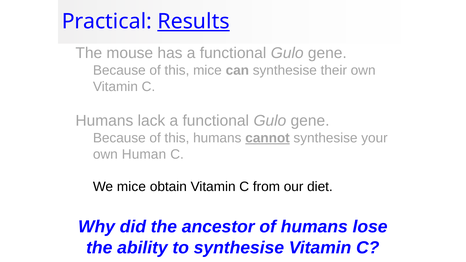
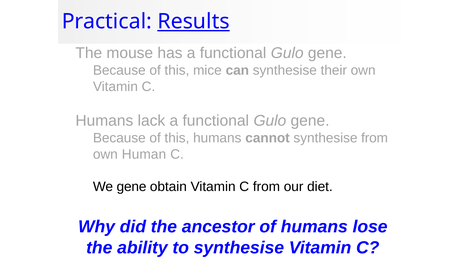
cannot underline: present -> none (268, 138)
synthesise your: your -> from (375, 138)
We mice: mice -> gene (132, 187)
